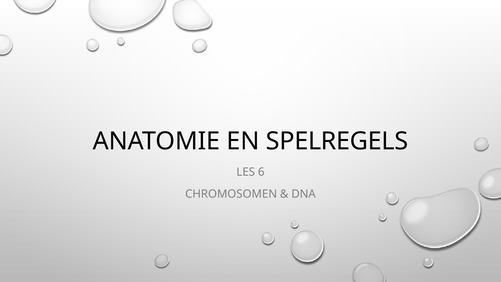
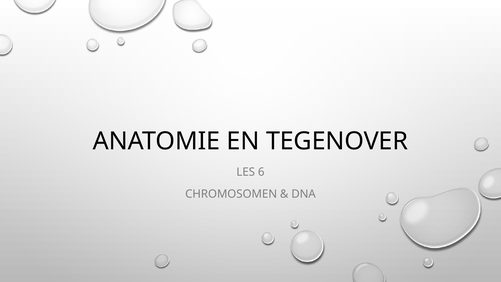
SPELREGELS: SPELREGELS -> TEGENOVER (337, 141)
